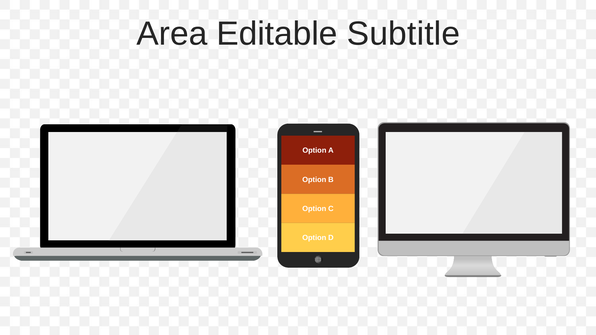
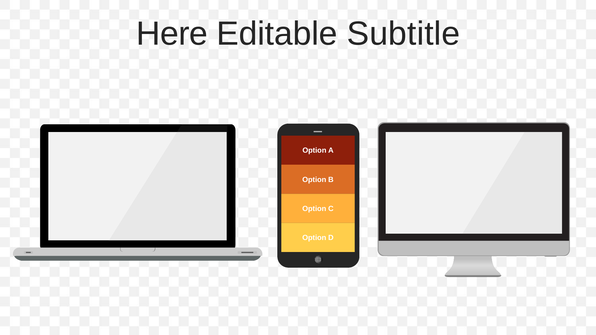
Area: Area -> Here (172, 34)
